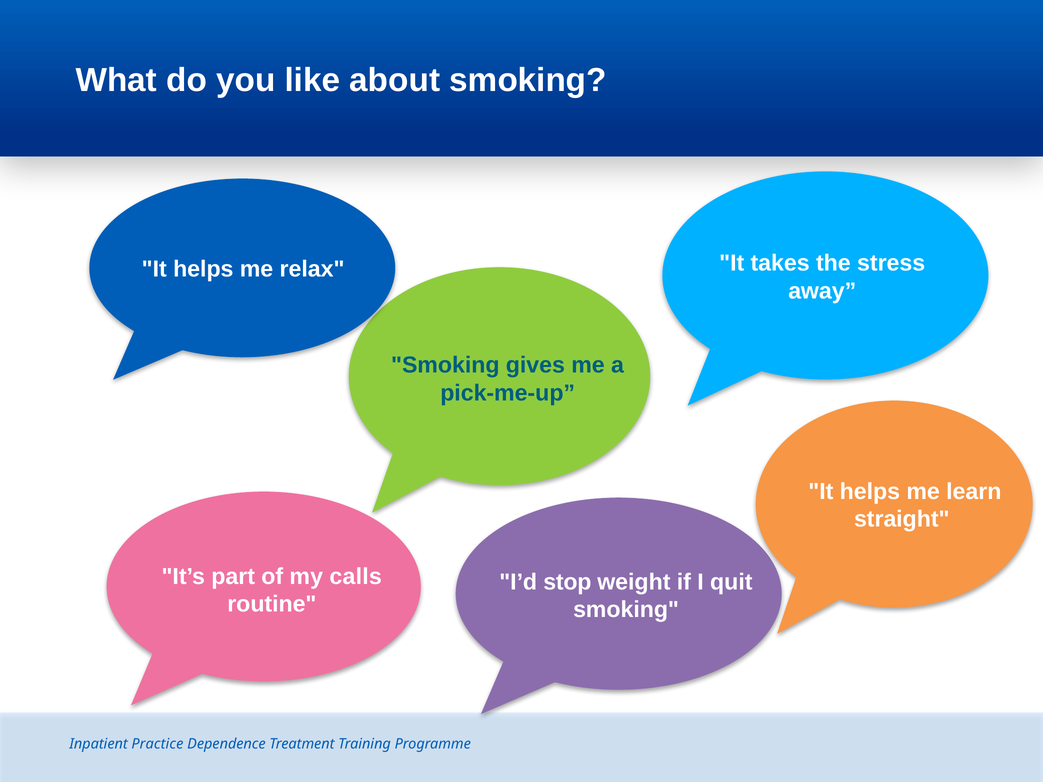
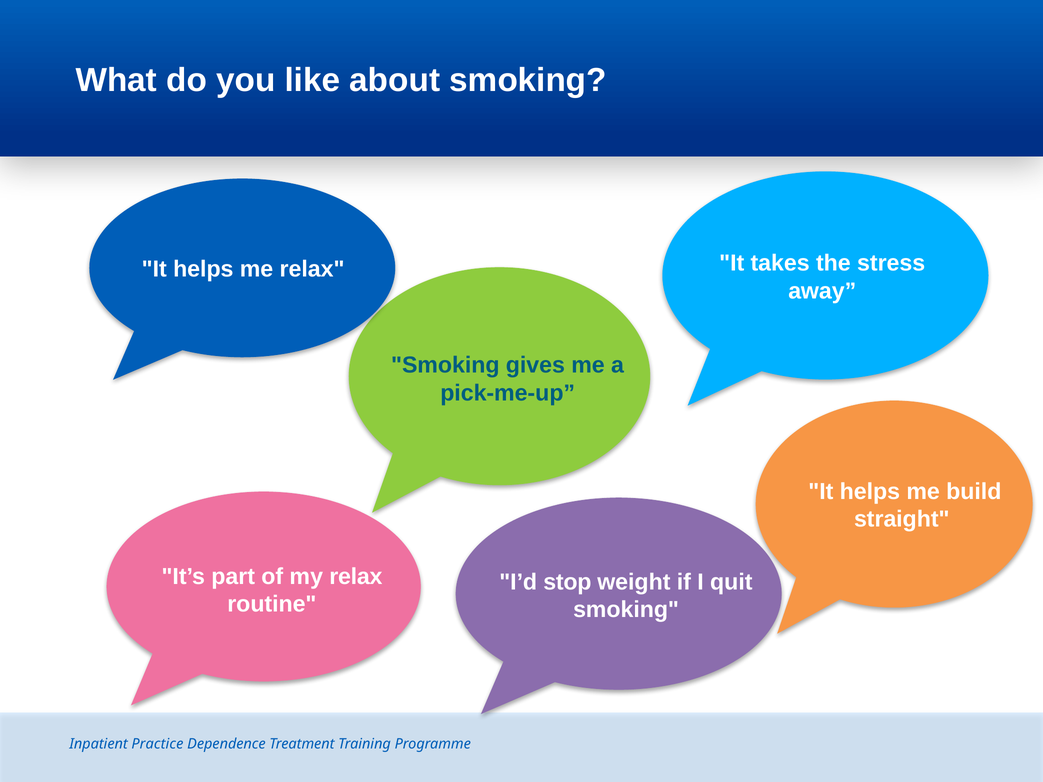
learn: learn -> build (974, 492)
my calls: calls -> relax (356, 577)
